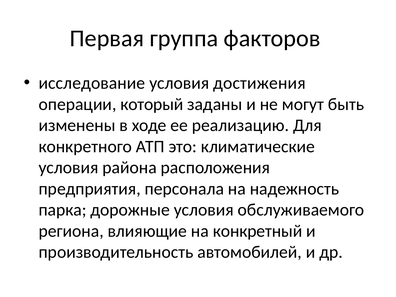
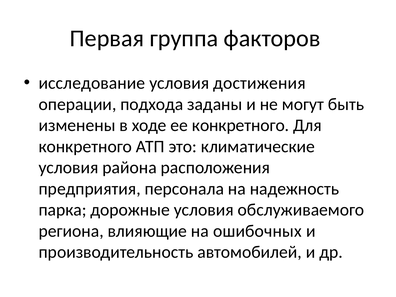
который: который -> подхода (152, 104)
ее реализацию: реализацию -> конкретного (241, 125)
конкретный: конкретный -> ошибочных (257, 231)
